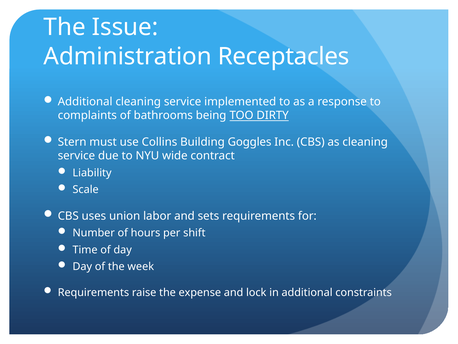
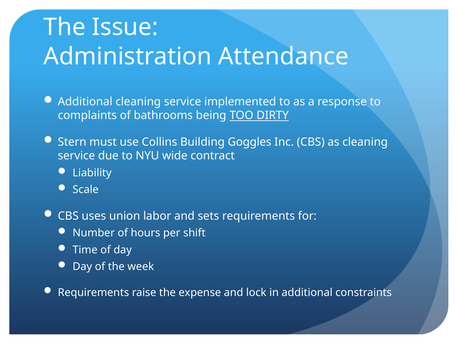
Receptacles: Receptacles -> Attendance (283, 56)
